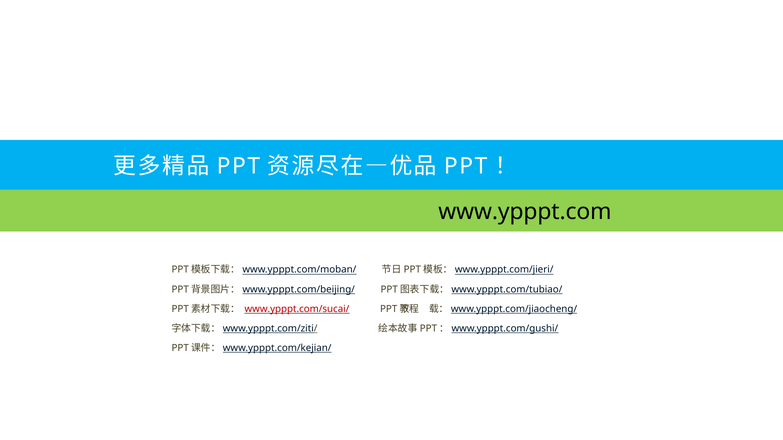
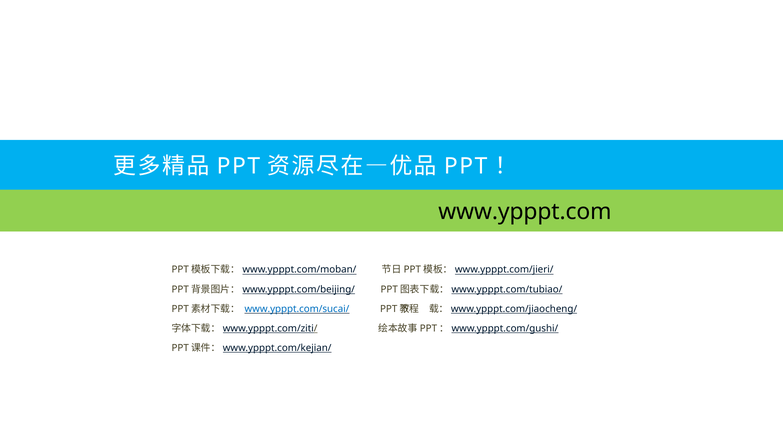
www.ypppt.com/sucai/ colour: red -> blue (297, 309)
